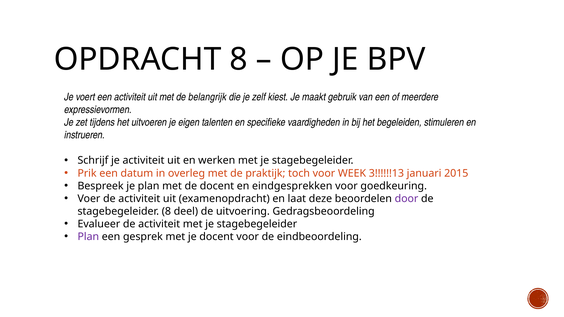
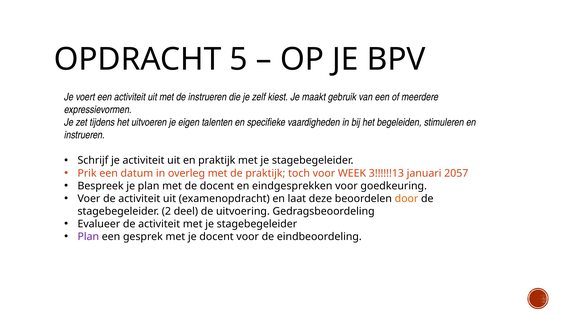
OPDRACHT 8: 8 -> 5 (239, 59)
de belangrijk: belangrijk -> instrueren (208, 97)
en werken: werken -> praktijk (217, 161)
2015: 2015 -> 2057 (456, 173)
door colour: purple -> orange (406, 199)
stagebegeleider 8: 8 -> 2 (166, 211)
